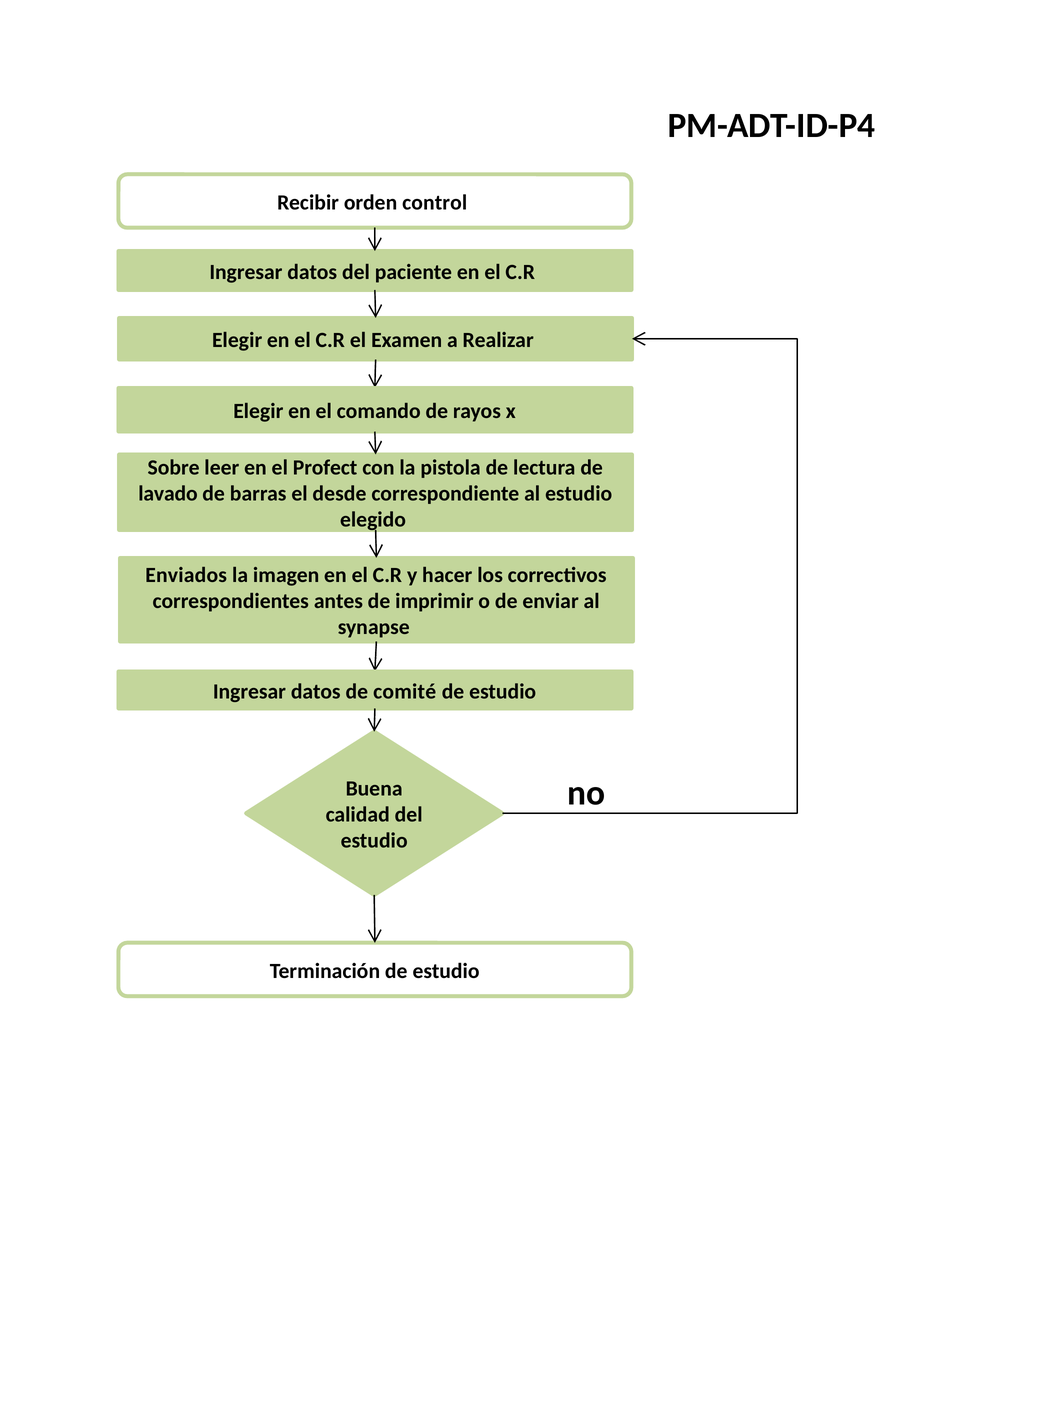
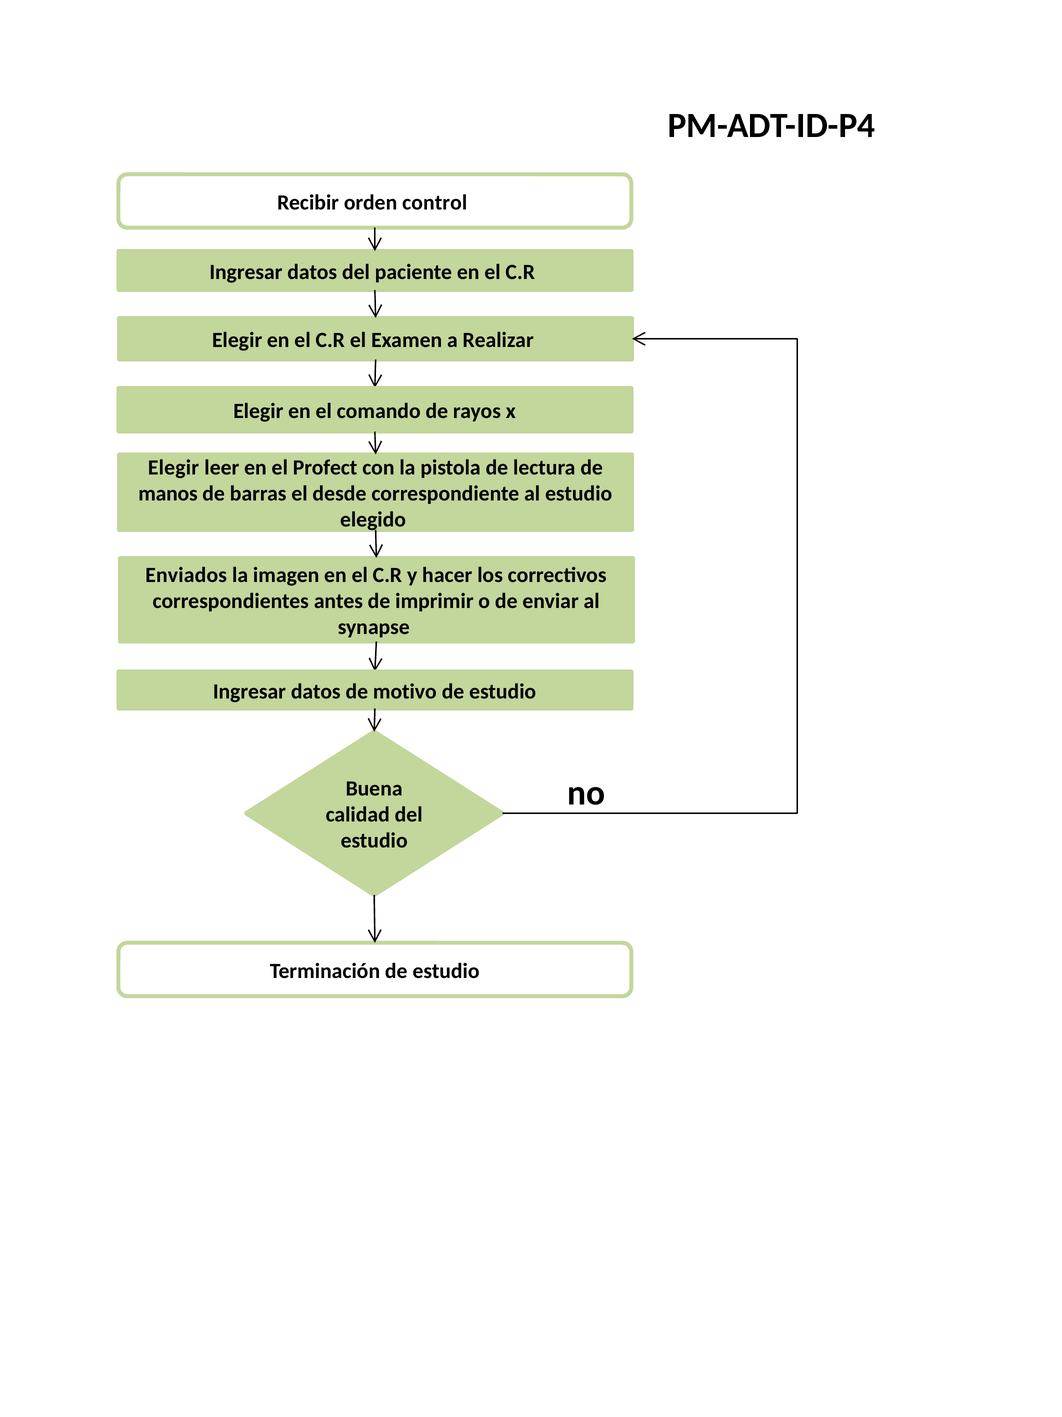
Sobre: Sobre -> Elegir (173, 467)
lavado: lavado -> manos (168, 493)
comité: comité -> motivo (405, 691)
